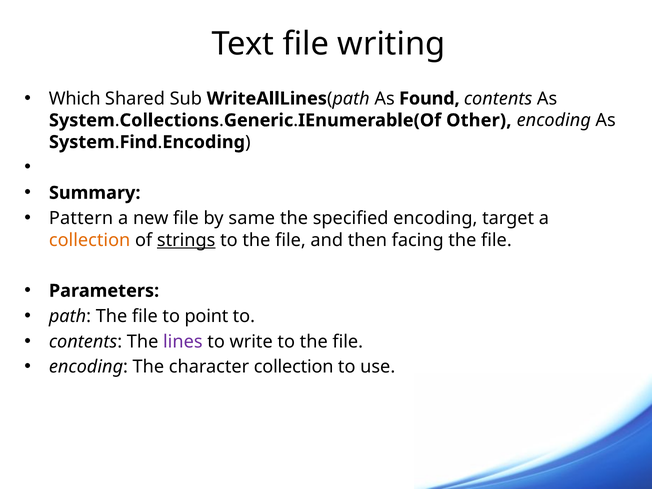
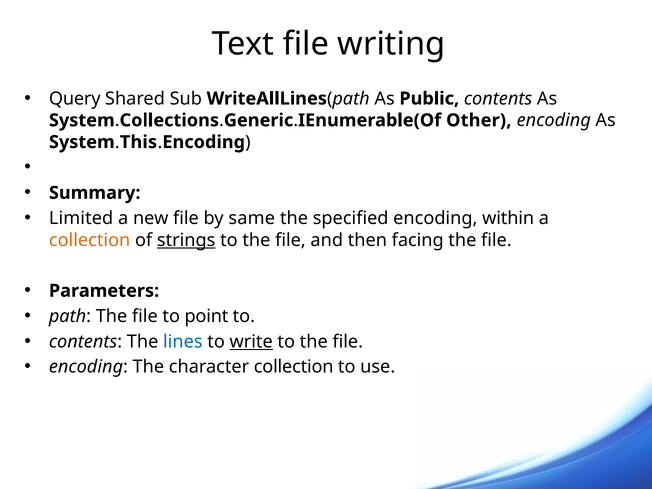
Which: Which -> Query (75, 99)
Found: Found -> Public (429, 99)
Find: Find -> This (138, 142)
Pattern: Pattern -> Limited (81, 218)
target: target -> within (508, 218)
lines colour: purple -> blue (183, 342)
write underline: none -> present (251, 342)
